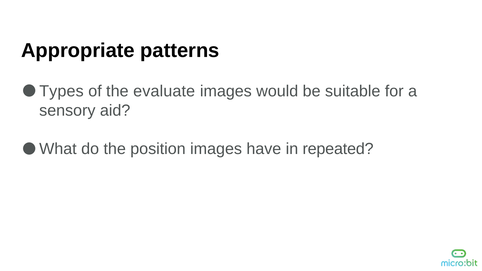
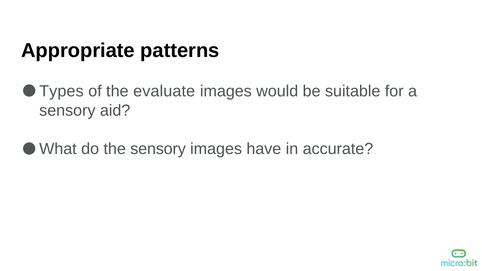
the position: position -> sensory (158, 149)
repeated: repeated -> accurate (338, 149)
